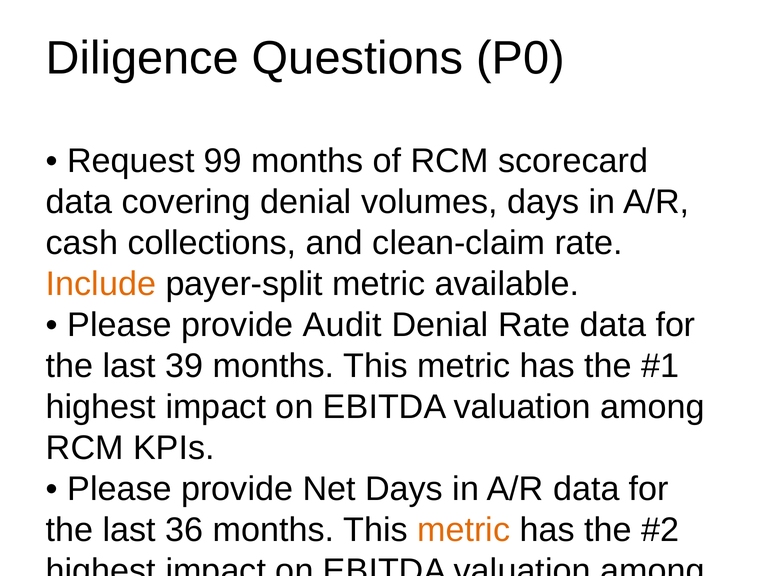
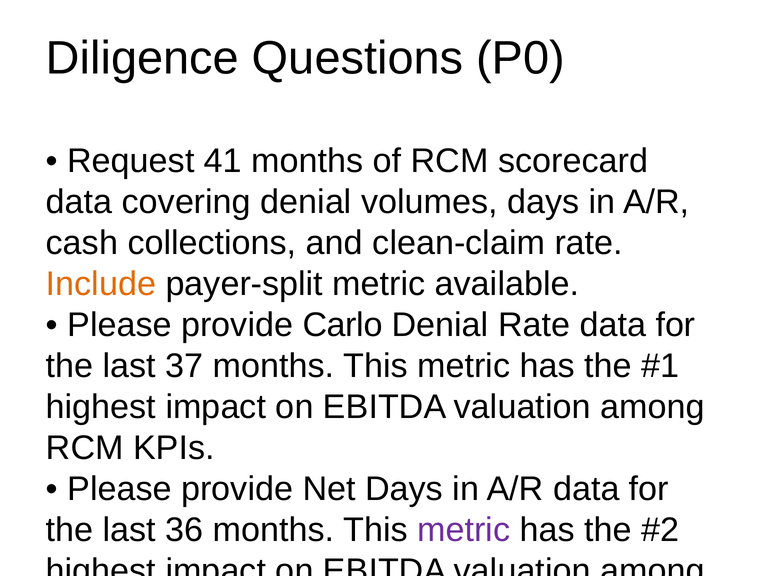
99: 99 -> 41 (223, 161)
Audit: Audit -> Carlo (343, 325)
39: 39 -> 37 (184, 366)
metric colour: orange -> purple (464, 530)
